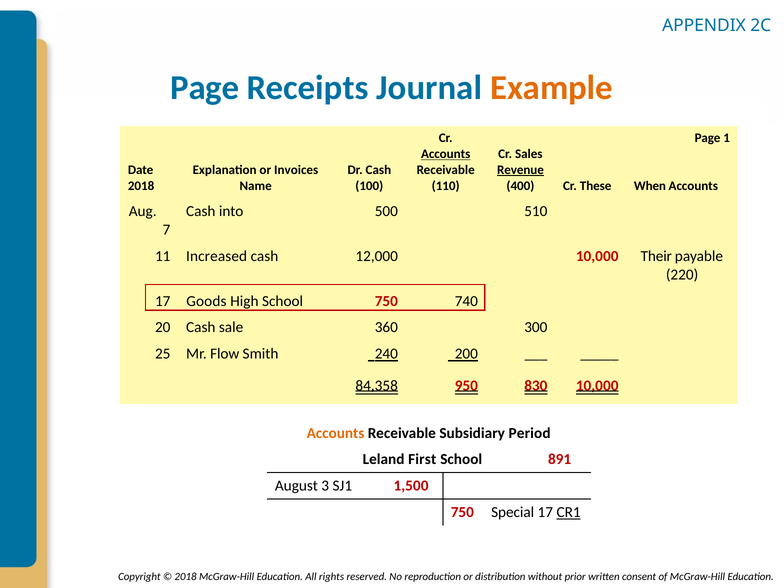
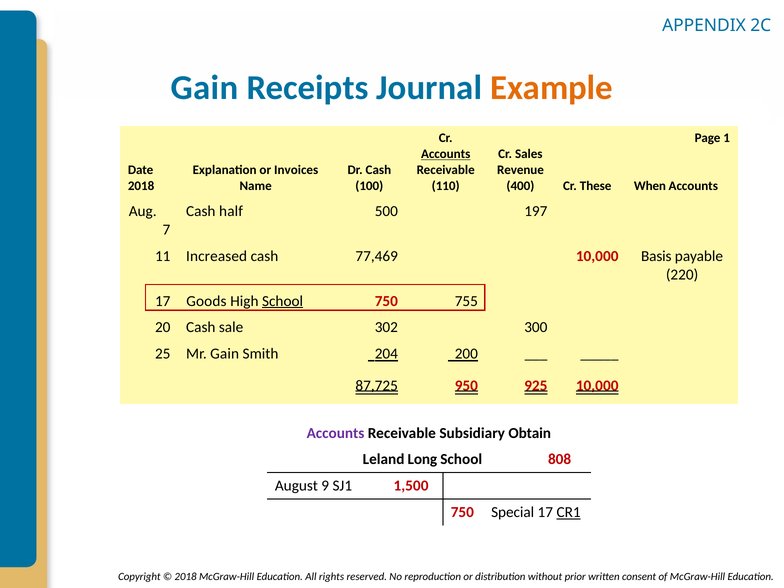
Page: Page -> Gain (204, 88)
Revenue underline: present -> none (520, 170)
into: into -> half (231, 211)
510: 510 -> 197 (536, 211)
12,000: 12,000 -> 77,469 (377, 256)
Their: Their -> Basis (656, 256)
School underline: none -> present (283, 301)
740: 740 -> 755 (466, 301)
360: 360 -> 302 (386, 327)
Mr Flow: Flow -> Gain (225, 354)
240: 240 -> 204 (386, 354)
84,358: 84,358 -> 87,725 (377, 386)
830: 830 -> 925 (536, 386)
Accounts colour: orange -> purple (336, 433)
Period: Period -> Obtain (530, 433)
First: First -> Long (422, 459)
891: 891 -> 808 (560, 459)
3: 3 -> 9 (325, 486)
